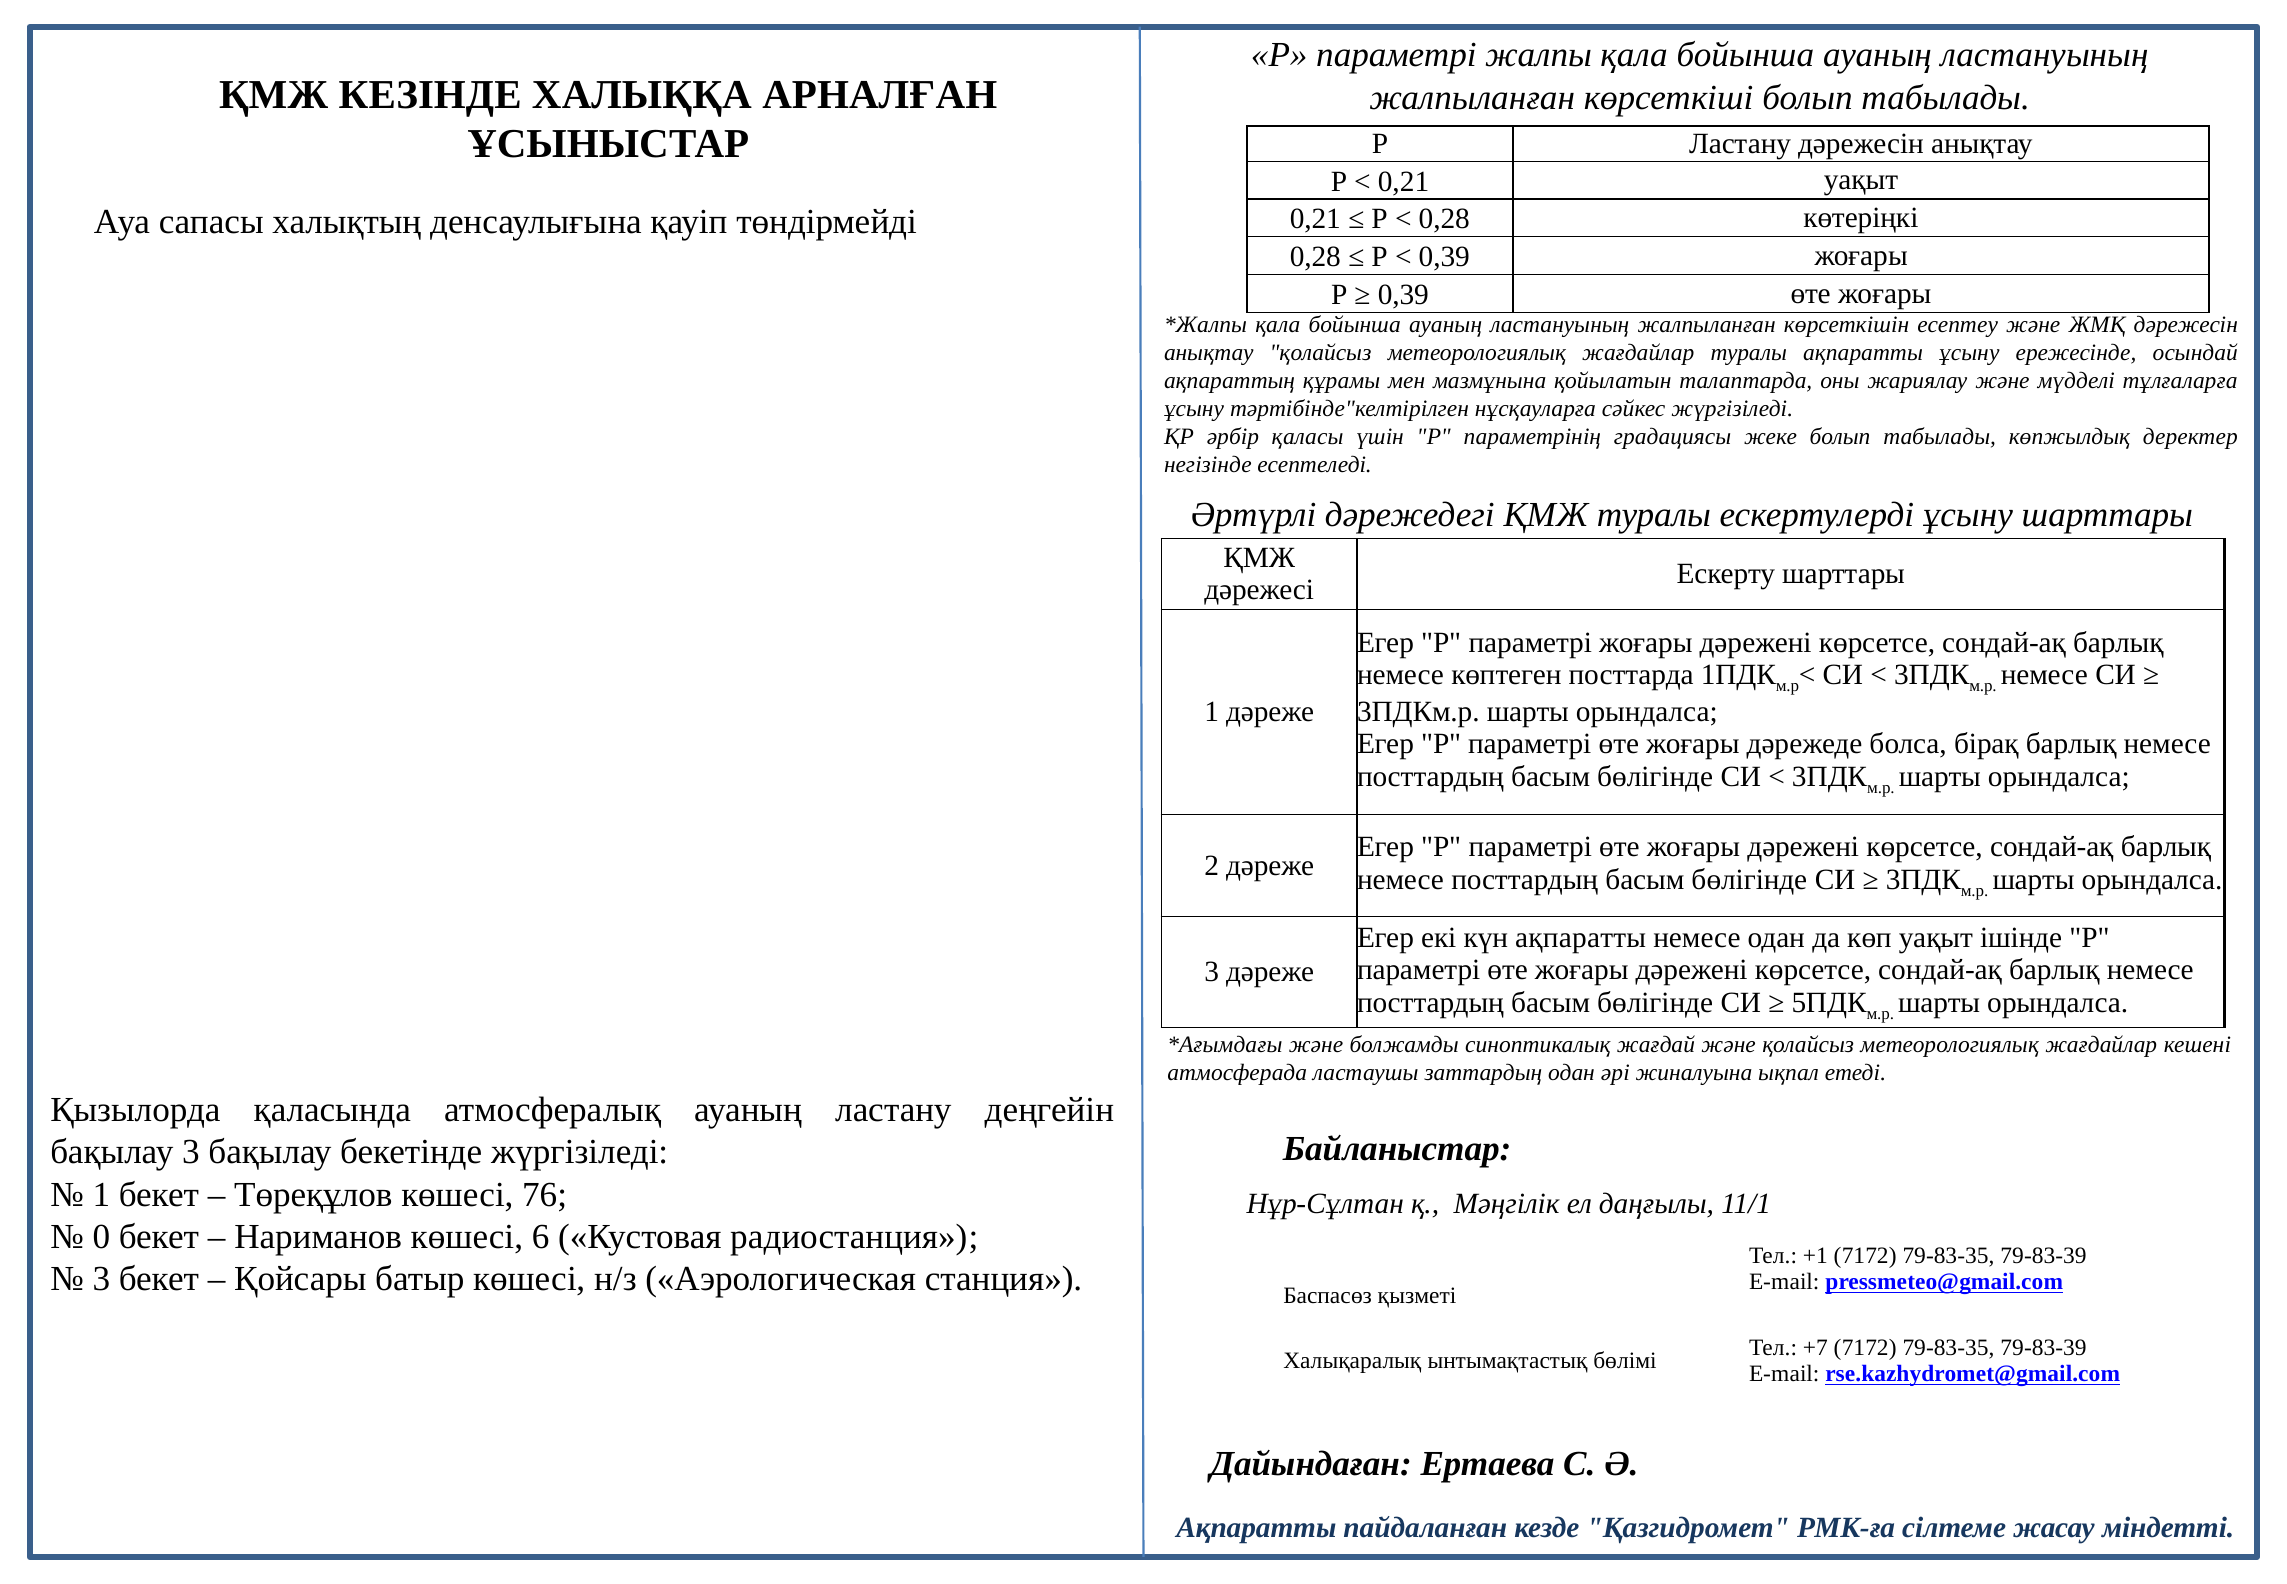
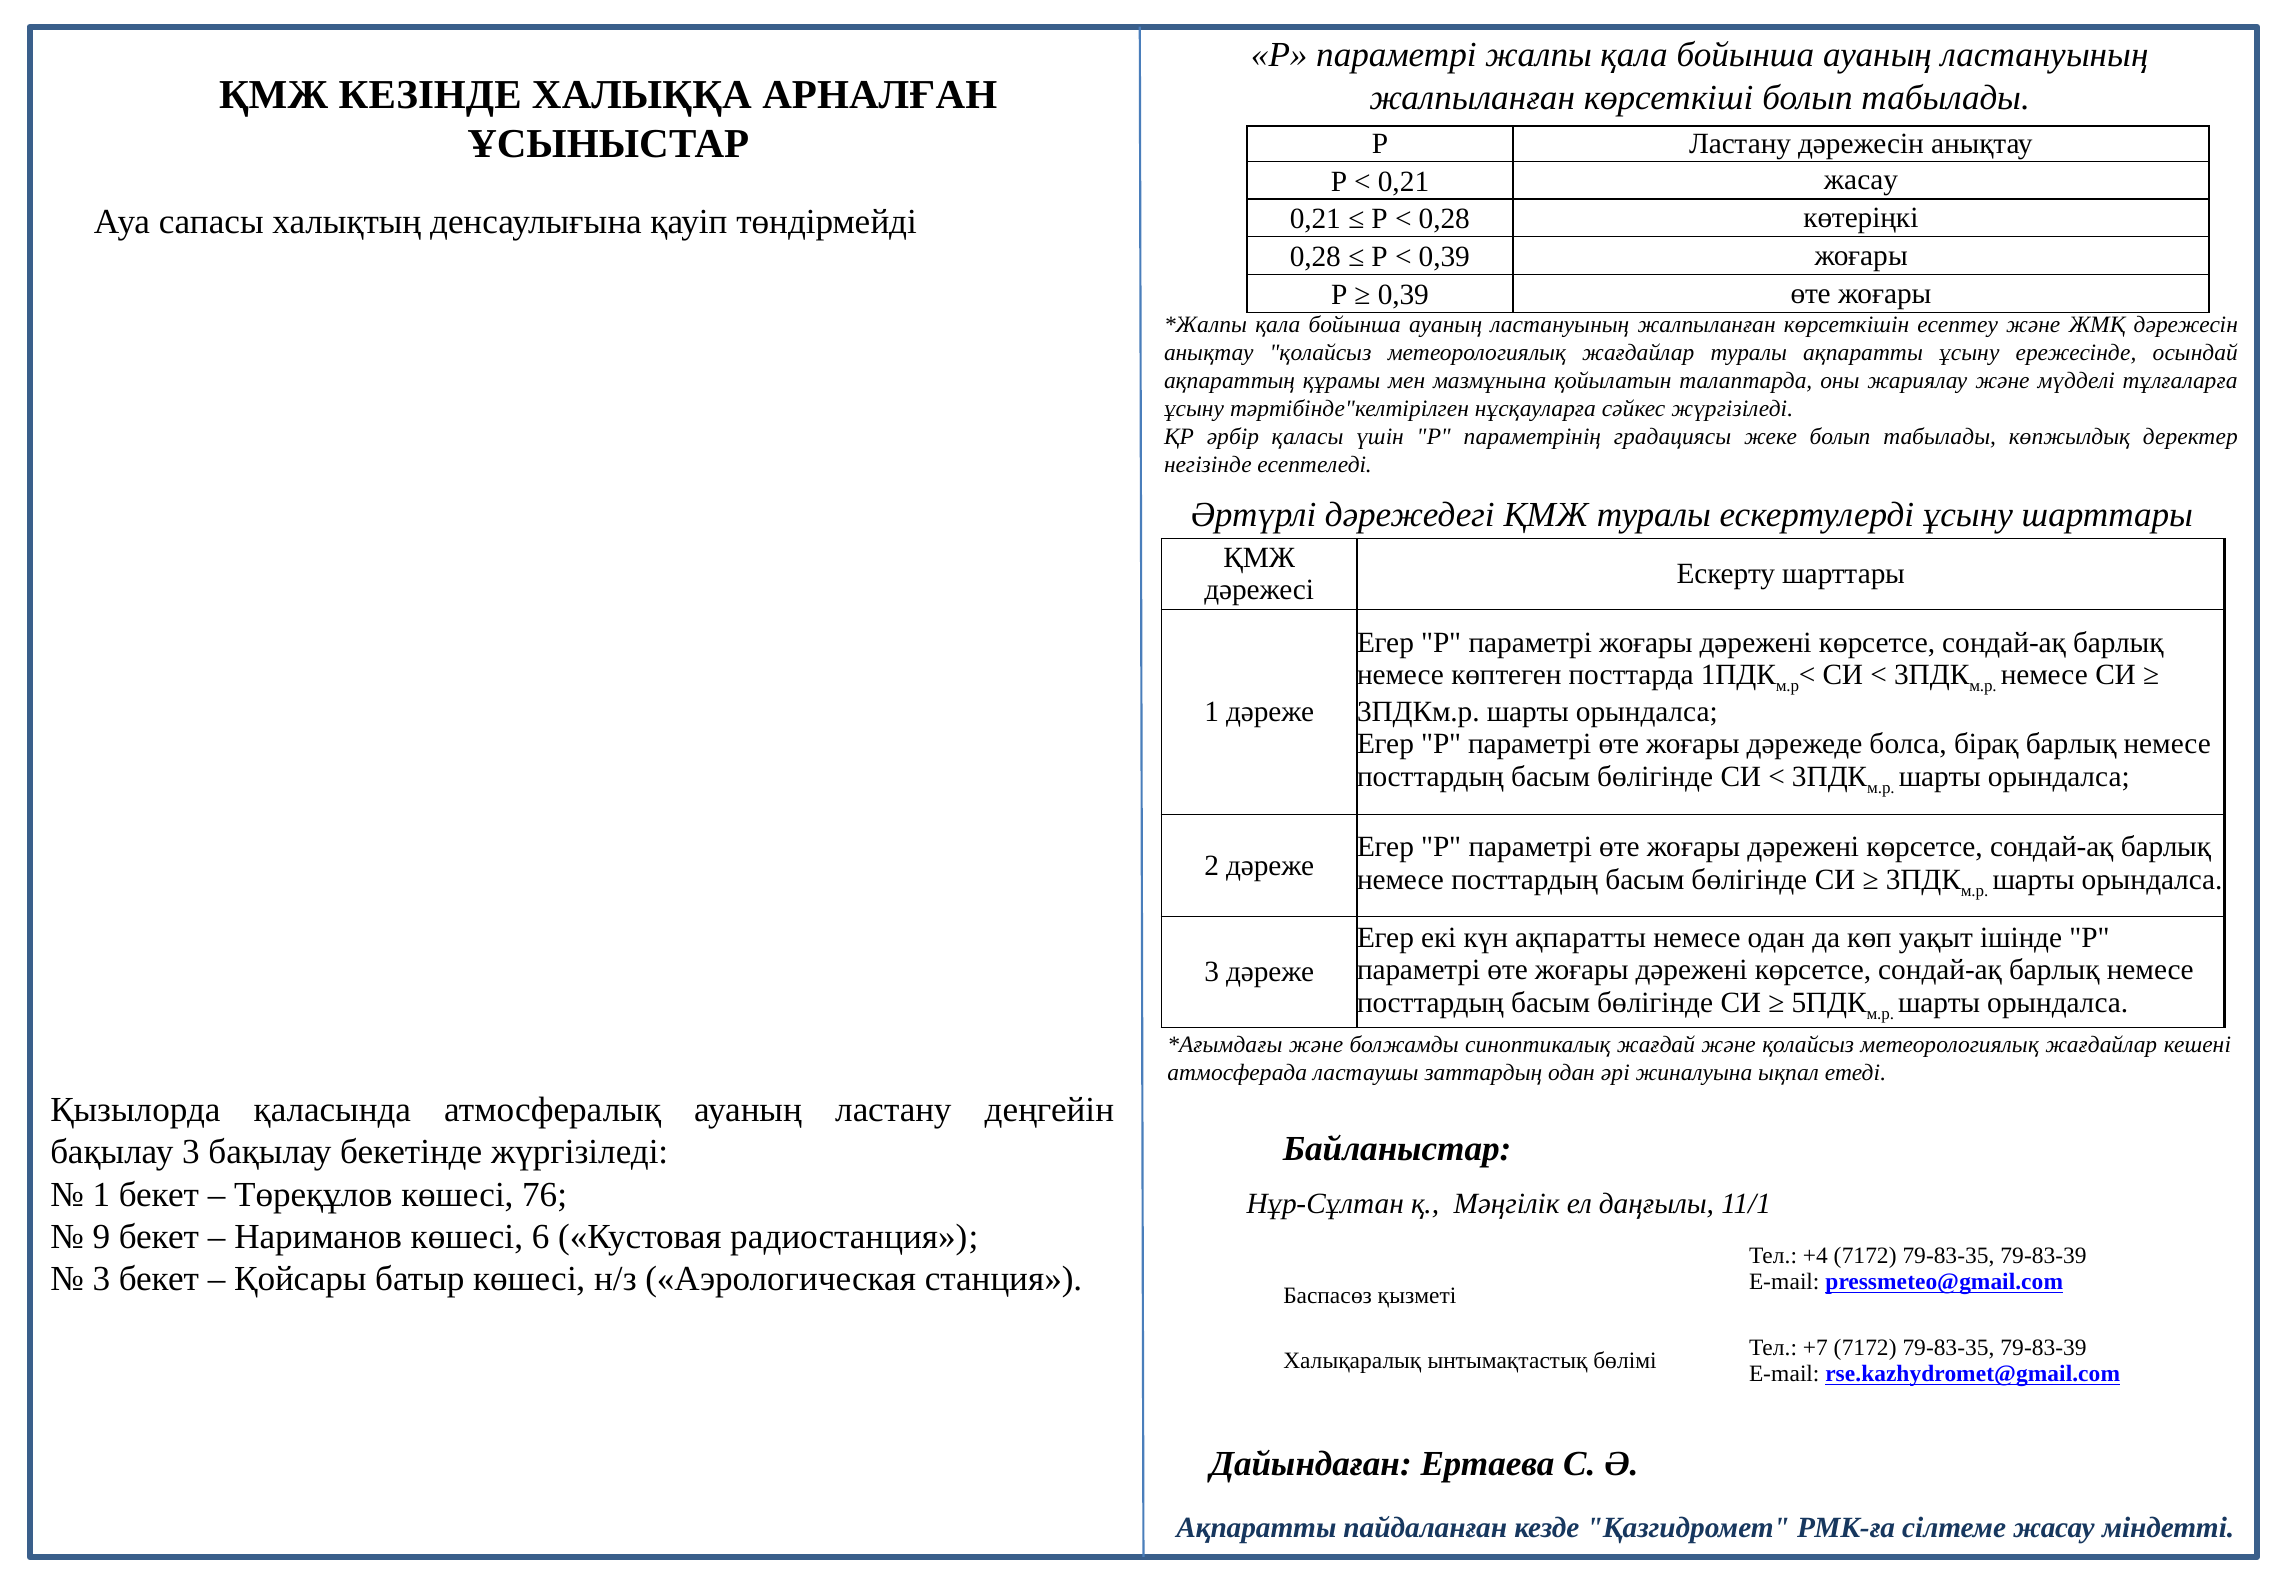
0,21 уақыт: уақыт -> жасау (1861, 180)
0: 0 -> 9 (101, 1236)
+1: +1 -> +4 (1815, 1256)
